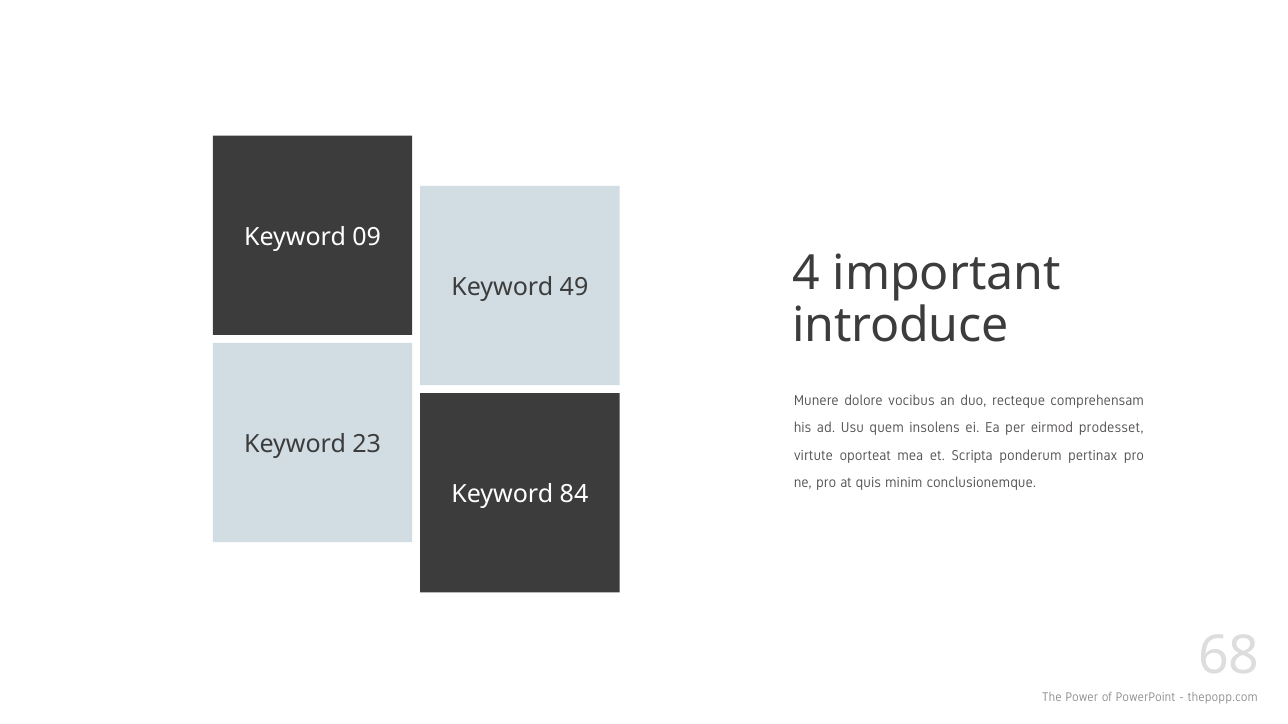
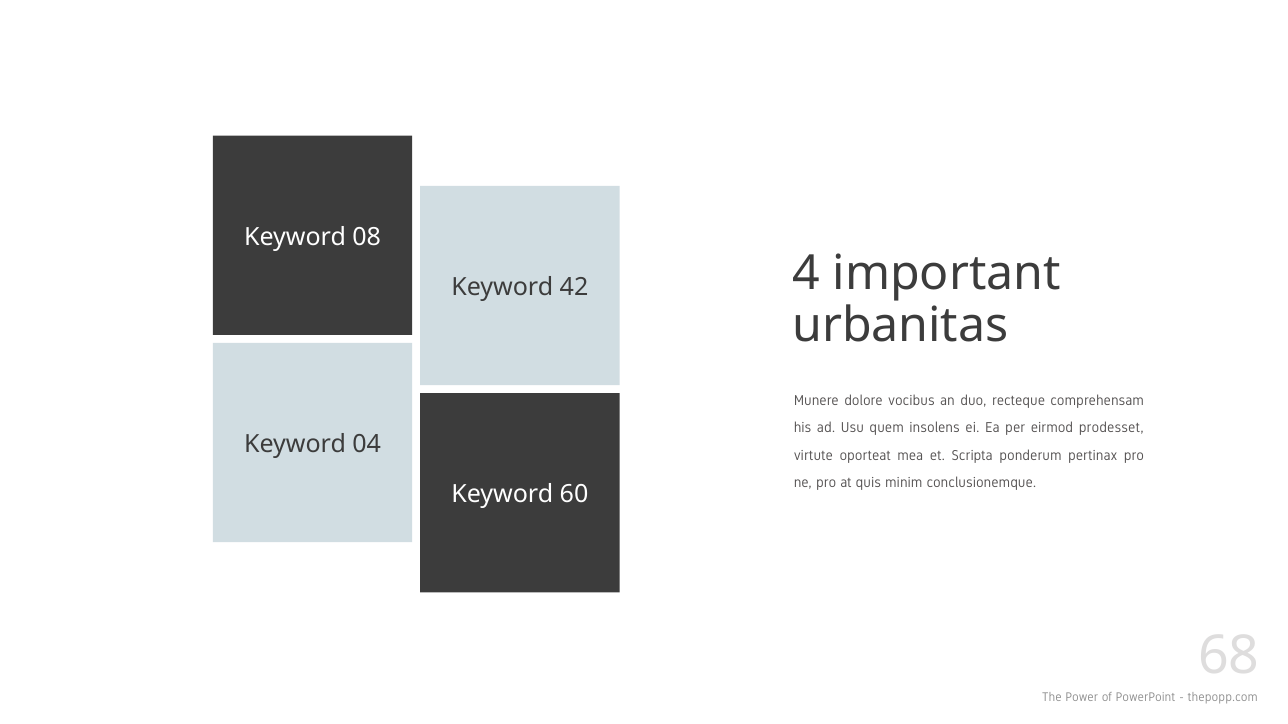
09: 09 -> 08 (367, 237)
49: 49 -> 42 (574, 287)
introduce: introduce -> urbanitas (900, 326)
23: 23 -> 04 (367, 444)
84: 84 -> 60 (574, 495)
